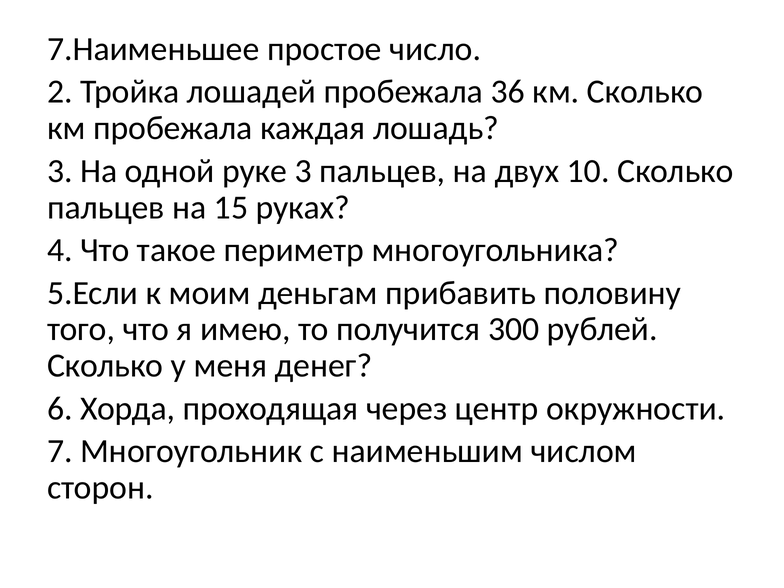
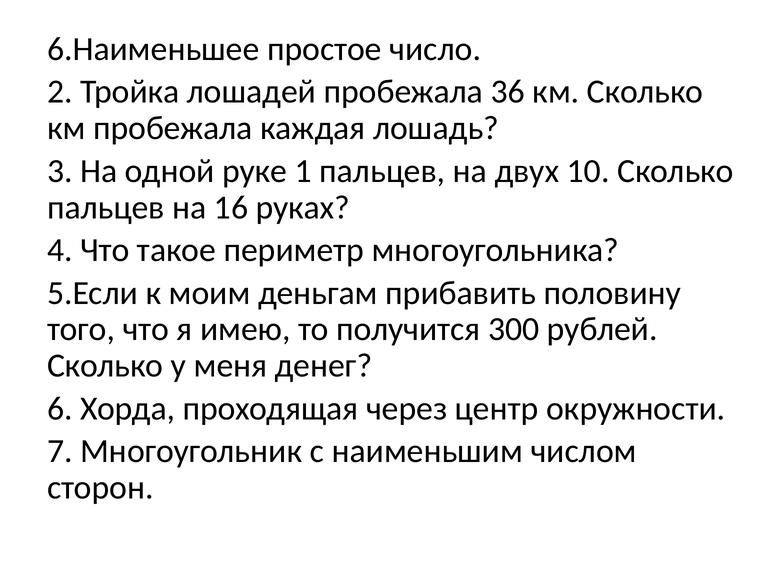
7.Наименьшее: 7.Наименьшее -> 6.Наименьшее (153, 49)
руке 3: 3 -> 1 (303, 171)
15: 15 -> 16 (231, 207)
